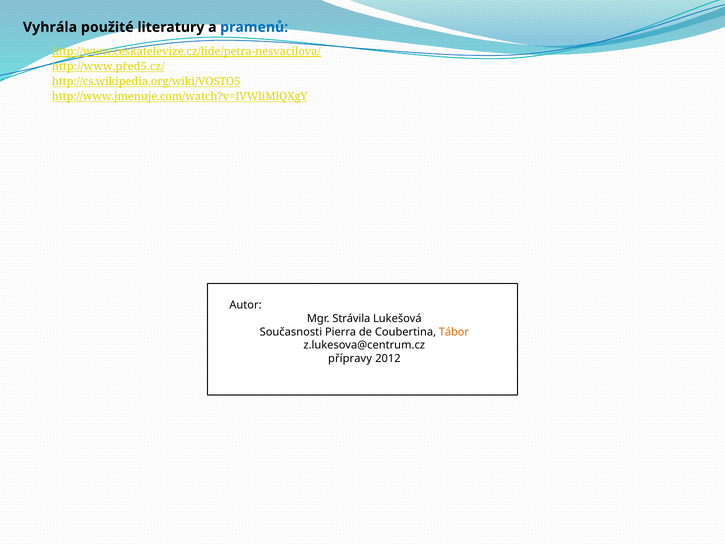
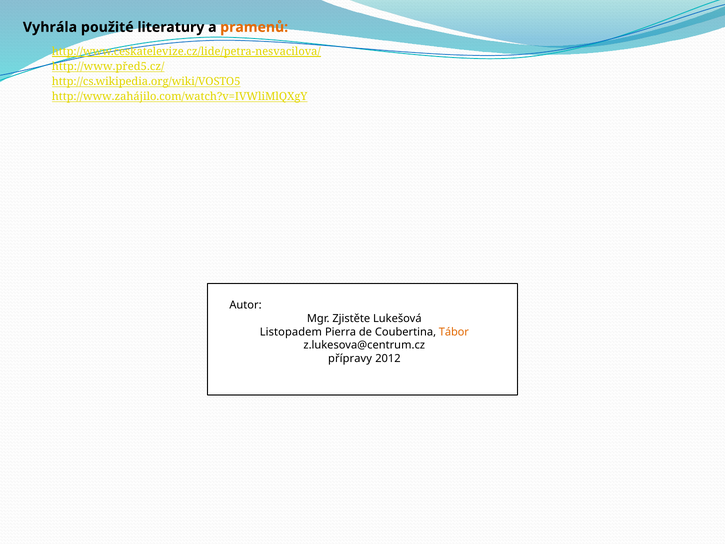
pramenů colour: blue -> orange (254, 27)
http://www.jmenuje.com/watch?v=IVWliMlQXgY: http://www.jmenuje.com/watch?v=IVWliMlQXgY -> http://www.zahájilo.com/watch?v=IVWliMlQXgY (180, 97)
Strávila: Strávila -> Zjistěte (351, 318)
Současnosti: Současnosti -> Listopadem (291, 332)
